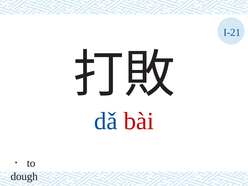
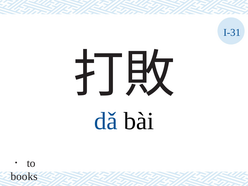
I-21: I-21 -> I-31 (232, 32)
bài colour: red -> black (139, 121)
dough: dough -> books (24, 176)
